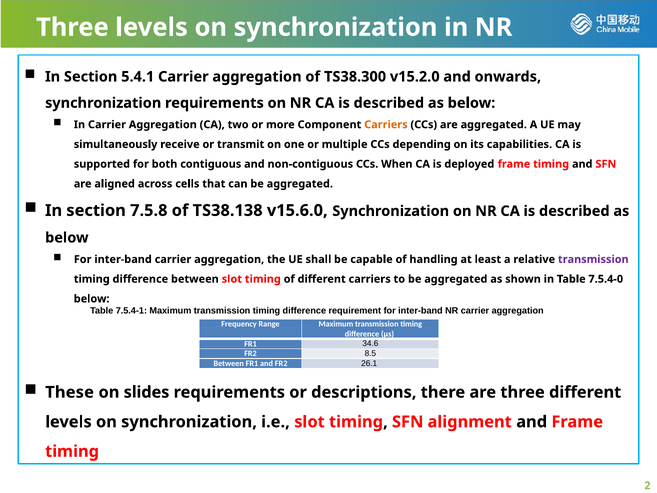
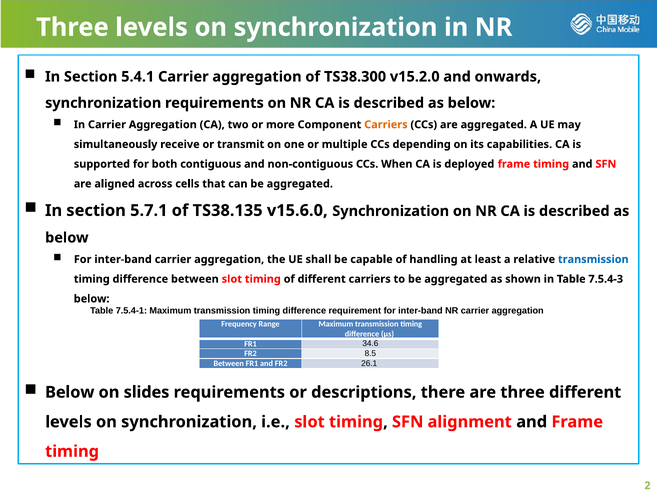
7.5.8: 7.5.8 -> 5.7.1 (149, 210)
TS38.138: TS38.138 -> TS38.135 (228, 210)
transmission colour: purple -> blue (593, 259)
7.5.4-0: 7.5.4-0 -> 7.5.4-3 (606, 279)
These: These -> Below (70, 392)
